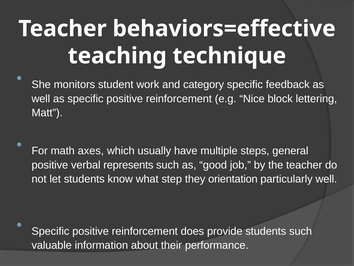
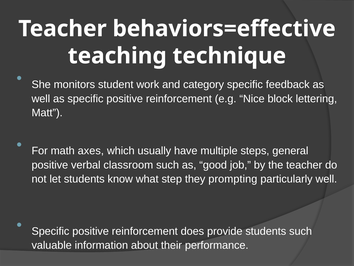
represents: represents -> classroom (128, 165)
orientation: orientation -> prompting (233, 179)
